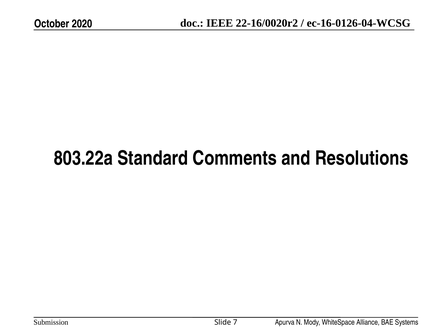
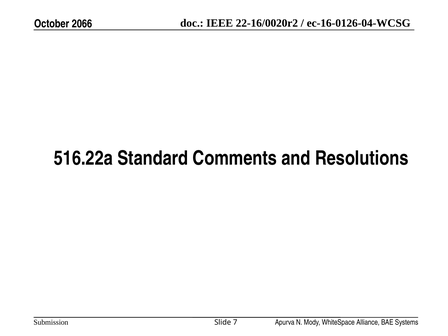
2020: 2020 -> 2066 (82, 24)
803.22a: 803.22a -> 516.22a (83, 158)
